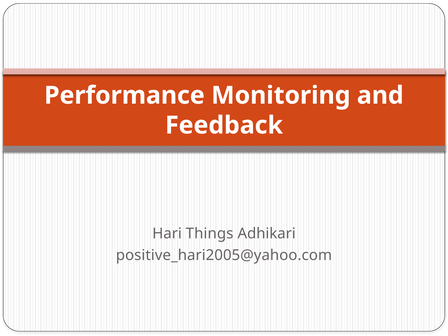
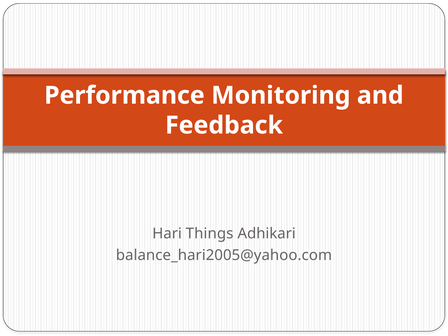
positive_hari2005@yahoo.com: positive_hari2005@yahoo.com -> balance_hari2005@yahoo.com (224, 255)
